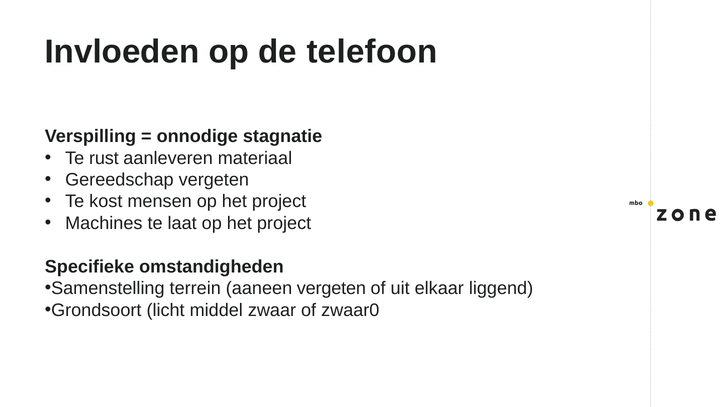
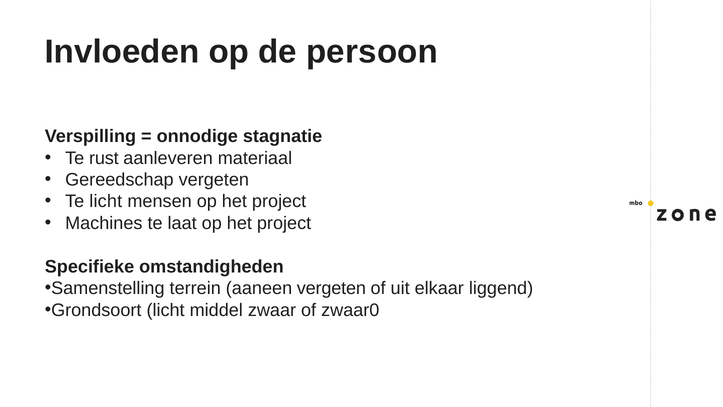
telefoon: telefoon -> persoon (372, 52)
Te kost: kost -> licht (106, 201)
